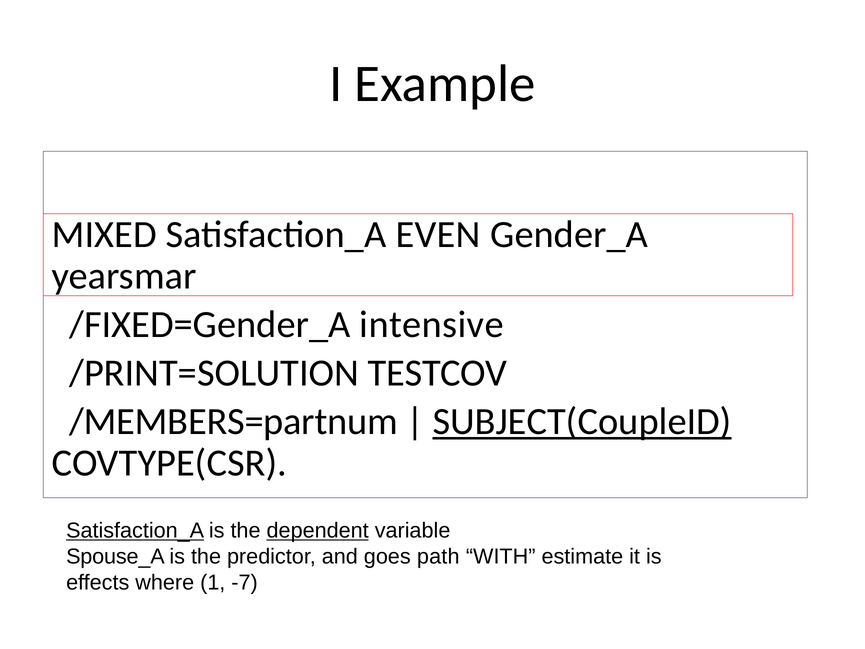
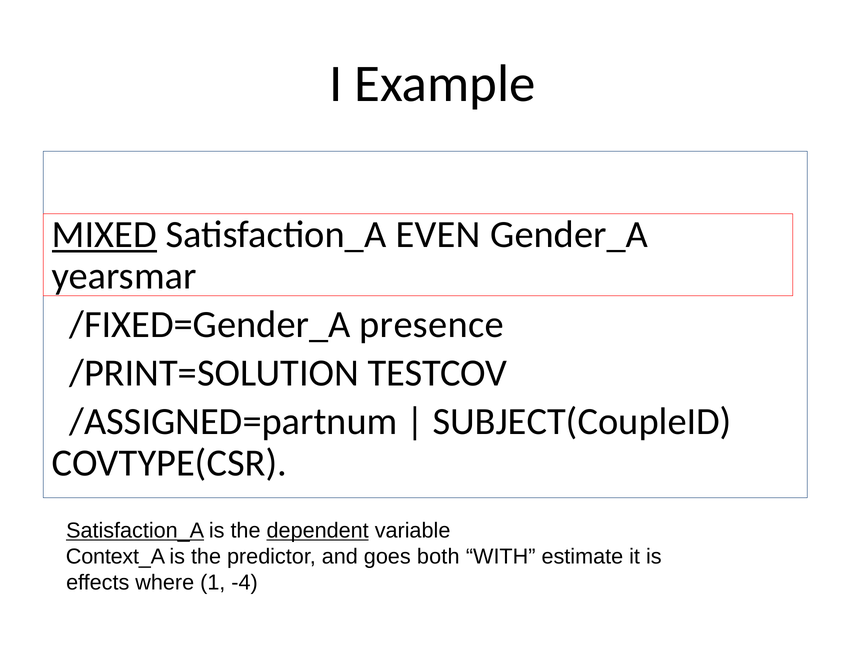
MIXED underline: none -> present (104, 235)
intensive: intensive -> presence (432, 325)
/MEMBERS=partnum: /MEMBERS=partnum -> /ASSIGNED=partnum (233, 421)
SUBJECT(CoupleID underline: present -> none (582, 421)
Spouse_A: Spouse_A -> Context_A (115, 556)
path: path -> both (438, 556)
-7: -7 -> -4 (245, 582)
